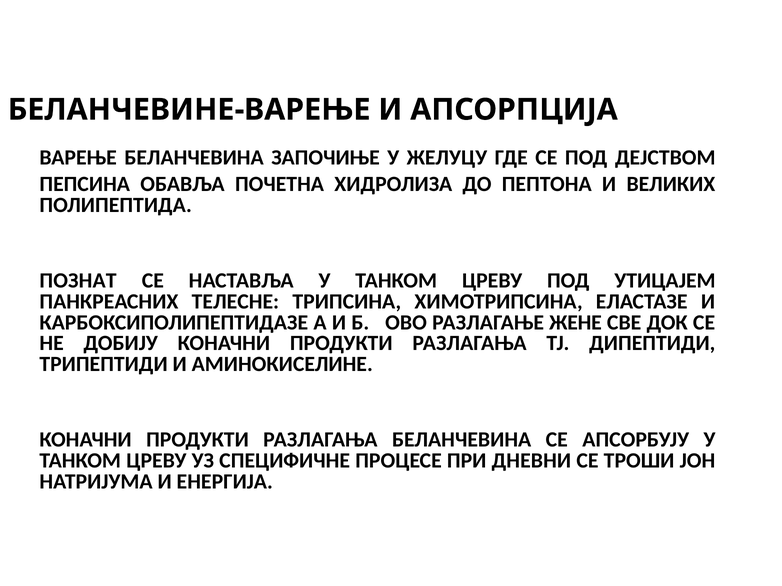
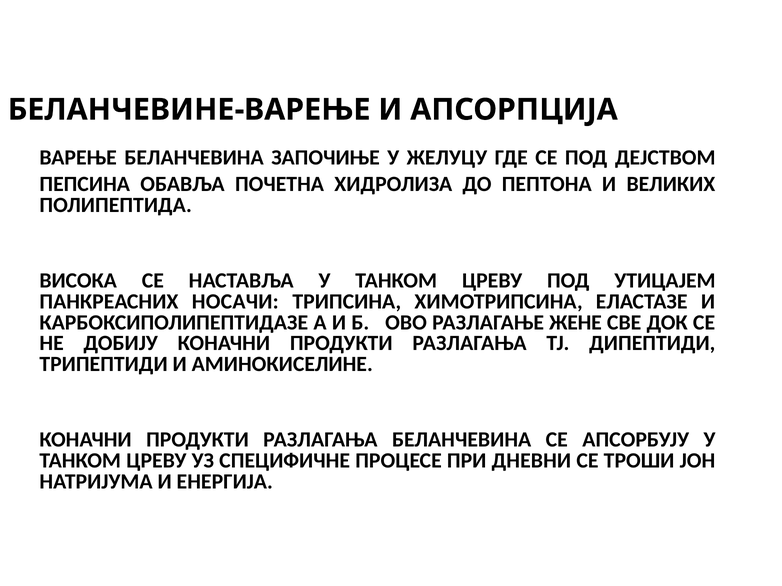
ПОЗНАТ: ПОЗНАТ -> ВИСОКА (78, 281)
ТЕЛЕСНЕ: ТЕЛЕСНЕ -> НОСАЧИ (235, 302)
